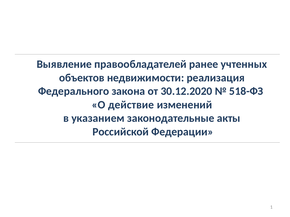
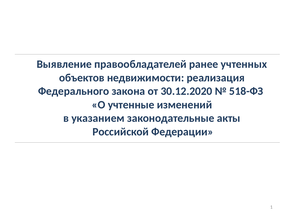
действие: действие -> учтенные (131, 105)
